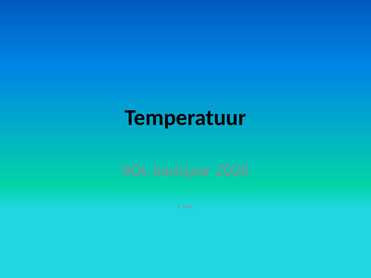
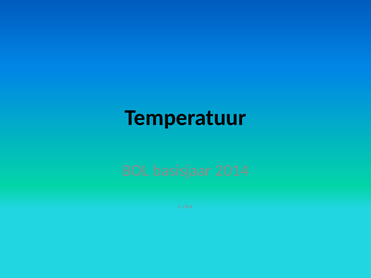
2028: 2028 -> 2014 (232, 171)
